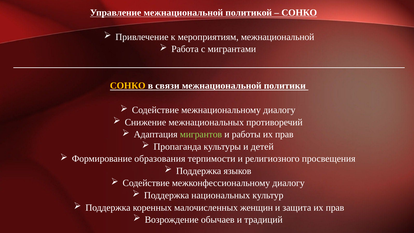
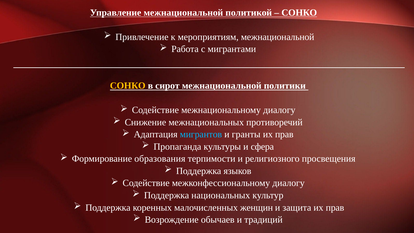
связи: связи -> сирот (167, 86)
мигрантов colour: light green -> light blue (201, 134)
работы: работы -> гранты (246, 134)
детей: детей -> сфера (262, 147)
